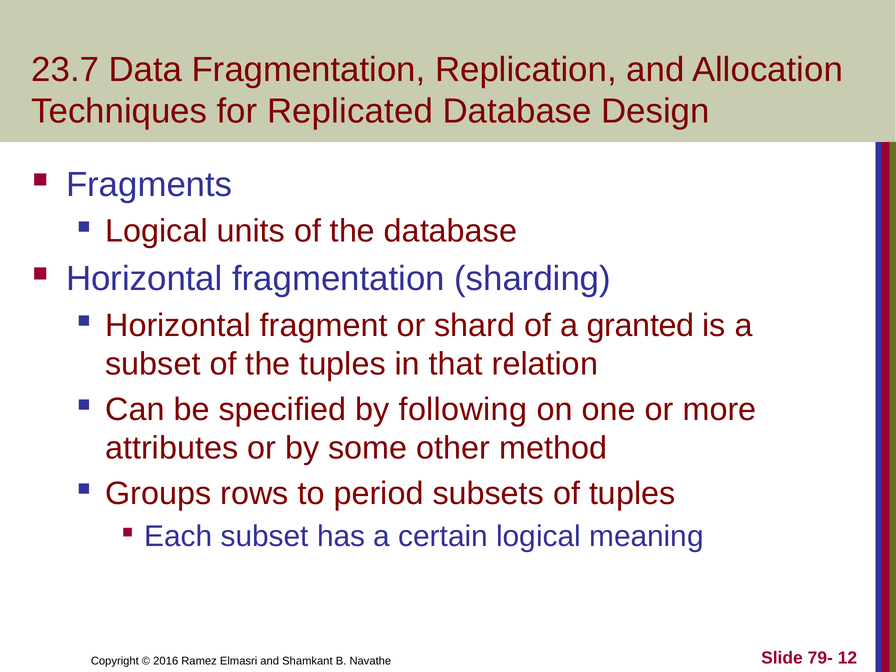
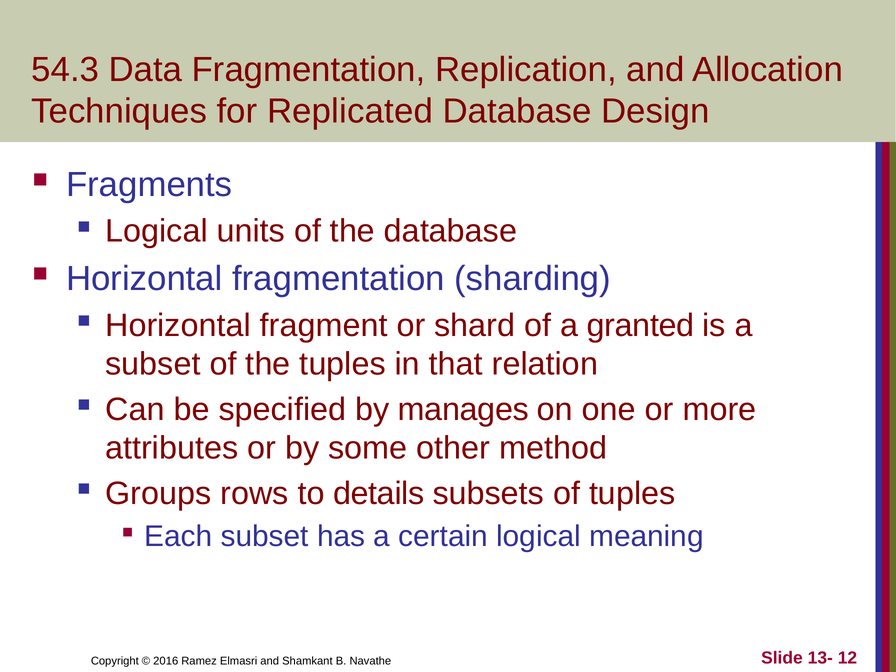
23.7: 23.7 -> 54.3 (65, 70)
following: following -> manages (463, 409)
period: period -> details (379, 493)
79-: 79- -> 13- (820, 658)
